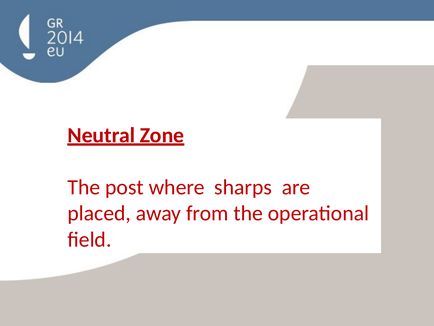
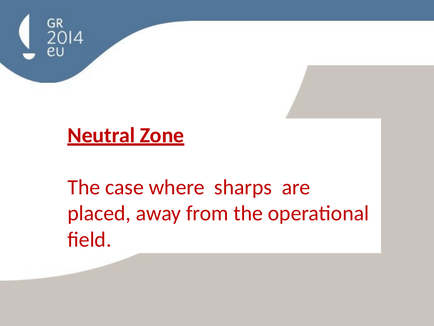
post: post -> case (125, 187)
